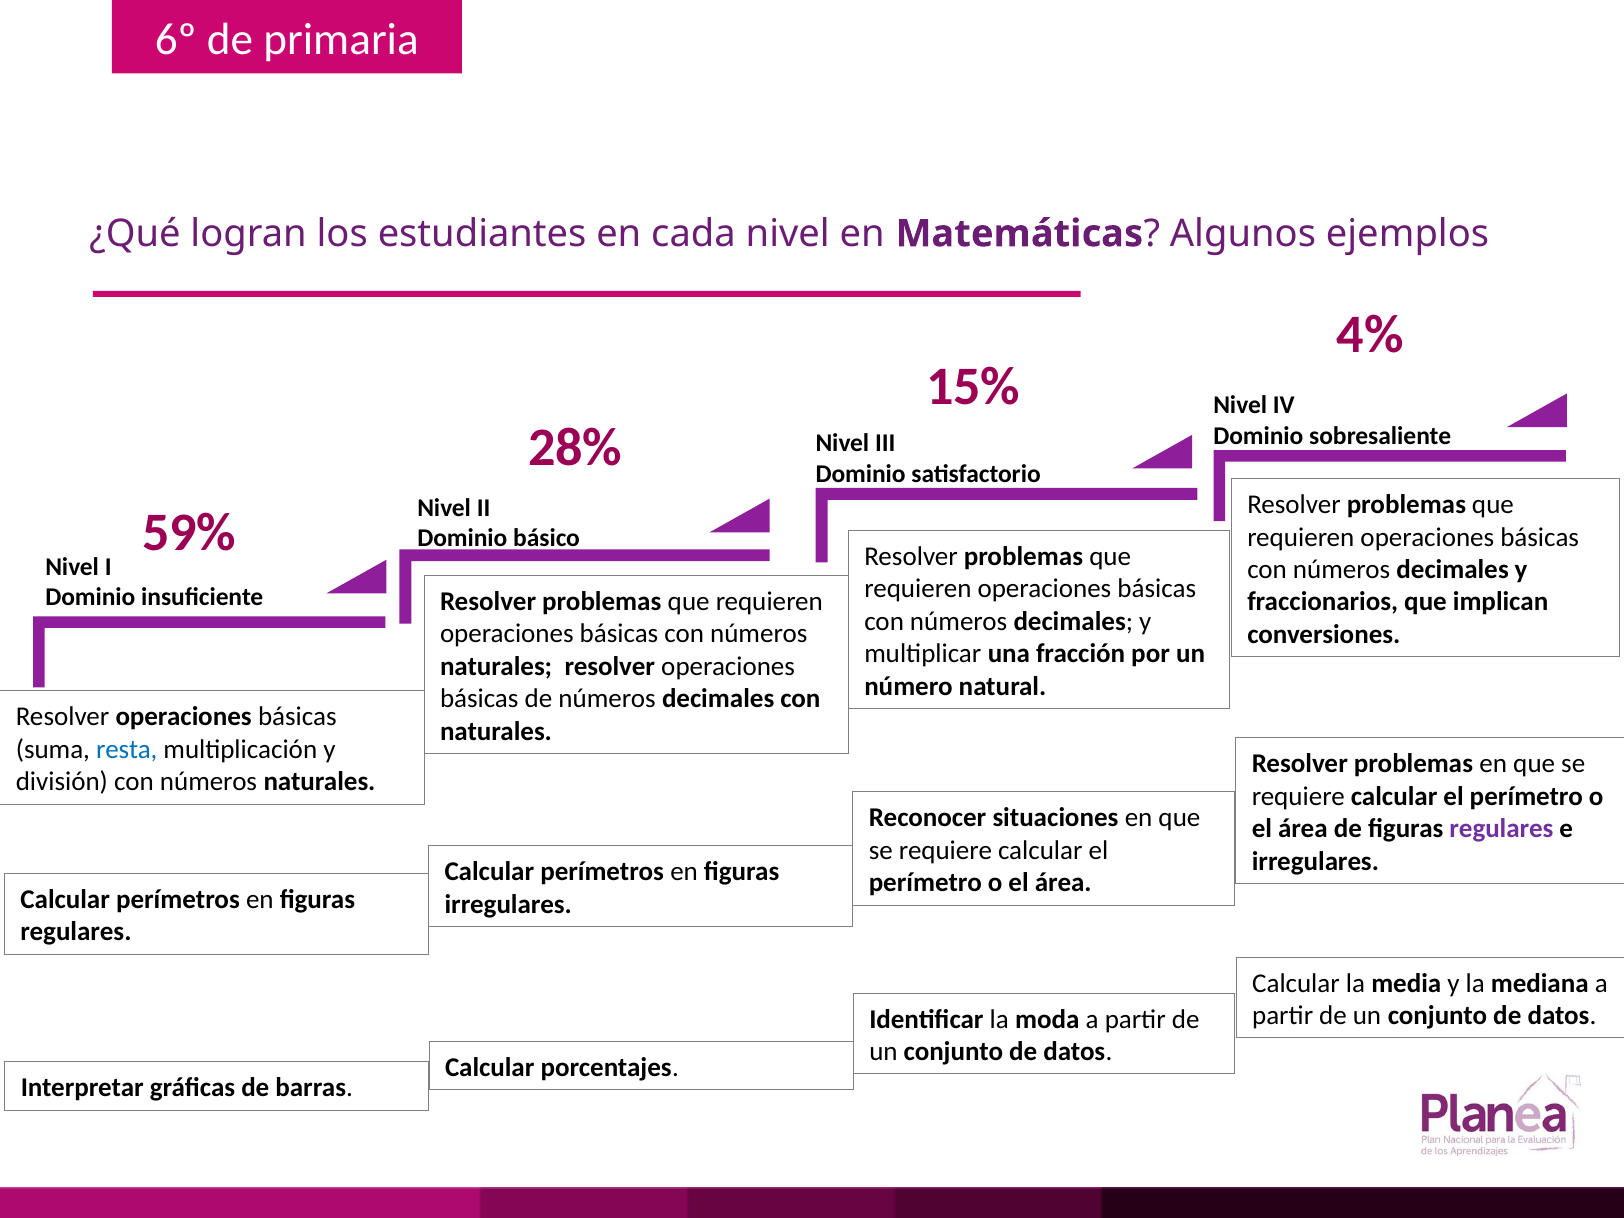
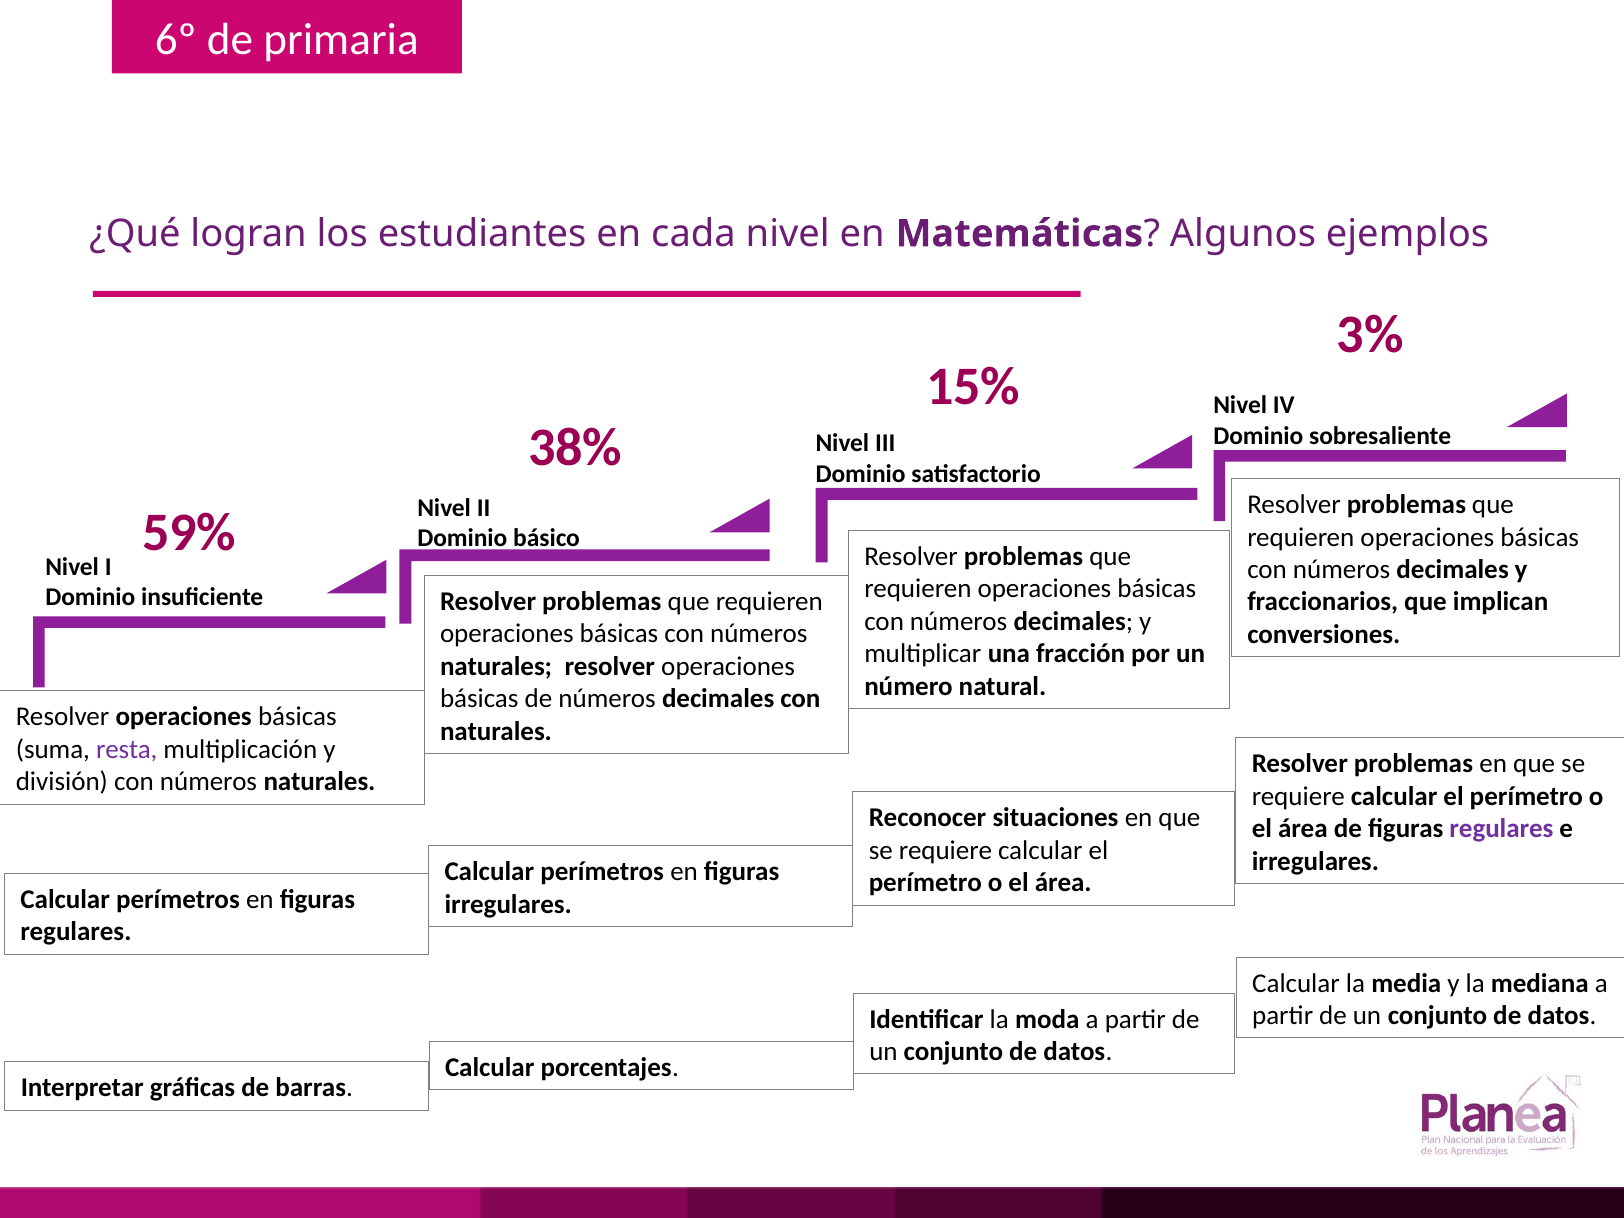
4%: 4% -> 3% (1370, 334)
28%: 28% -> 38% (575, 447)
resta colour: blue -> purple (127, 749)
